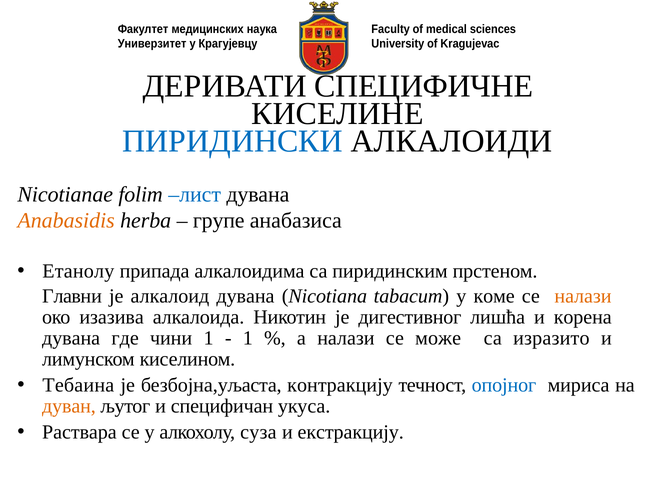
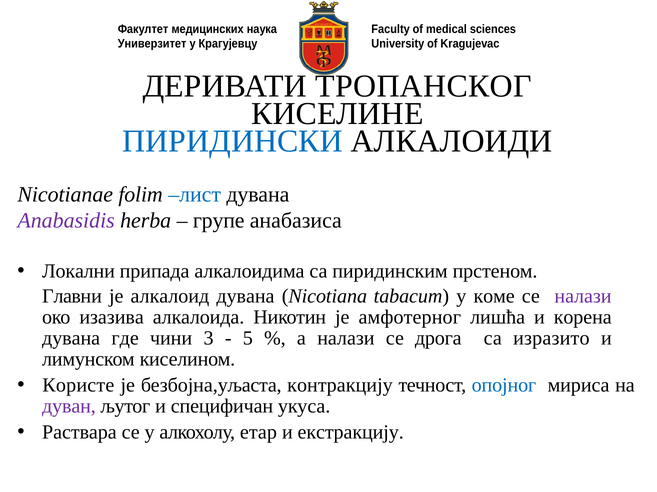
СПЕЦИФИЧНЕ: СПЕЦИФИЧНЕ -> ТРОПАНСКОГ (423, 86)
Anabasidis colour: orange -> purple (66, 221)
Етанолу: Етанолу -> Локални (79, 272)
налази colour: orange -> purple (583, 297)
дигестивног: дигестивног -> амфотерног (410, 318)
чини 1: 1 -> 3 (209, 339)
1: 1 -> 5 (248, 339)
може: може -> дрога (438, 339)
Тебаина: Тебаина -> Користе (78, 386)
дуван colour: orange -> purple (69, 407)
суза: суза -> етар (258, 433)
